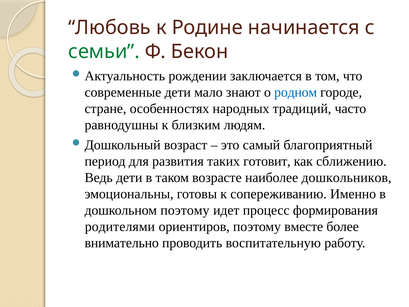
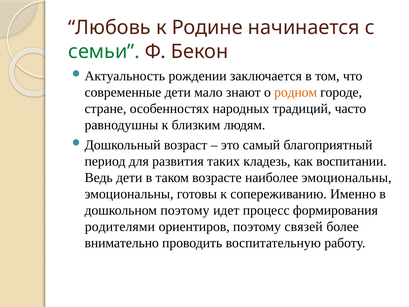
родном colour: blue -> orange (296, 92)
готовит: готовит -> кладезь (267, 161)
сближению: сближению -> воспитании (351, 161)
наиболее дошкольников: дошкольников -> эмоциональны (347, 177)
вместе: вместе -> связей (304, 227)
